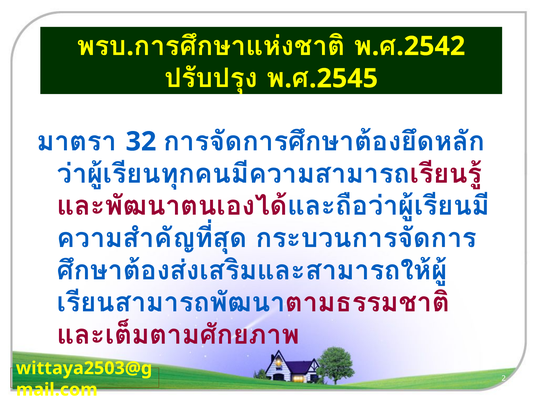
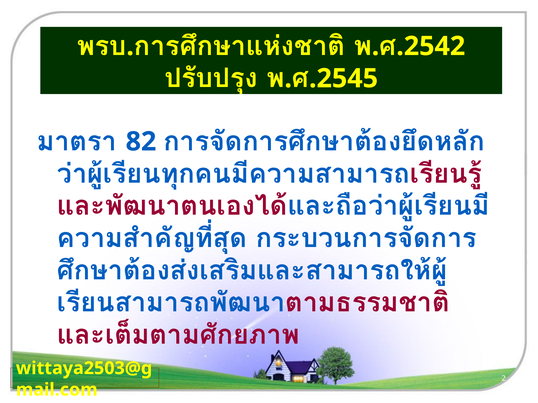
32: 32 -> 82 (141, 142)
